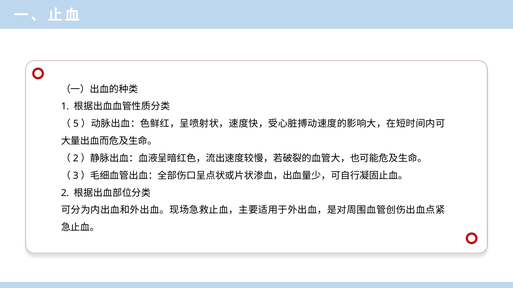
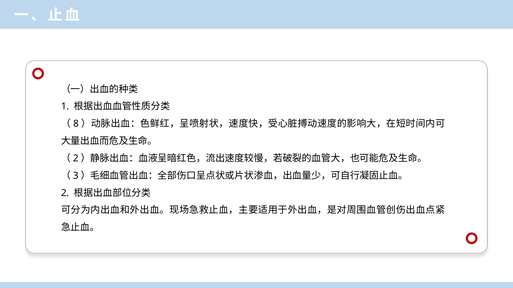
5: 5 -> 8 (76, 124)
